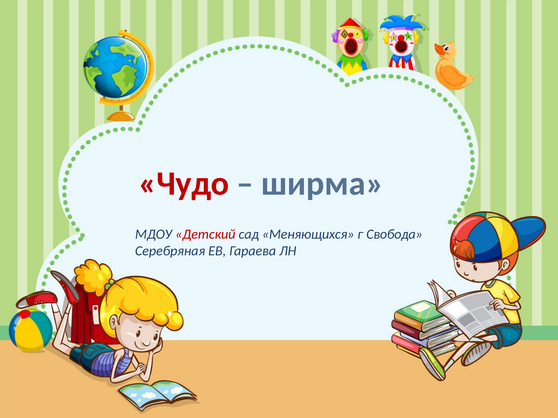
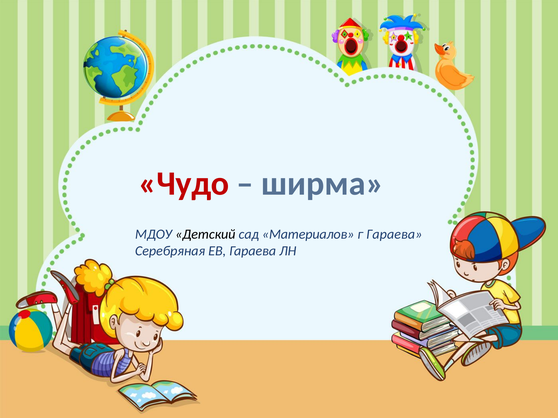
Детский colour: red -> black (205, 235)
Меняющихся: Меняющихся -> Материалов (308, 235)
г Свобода: Свобода -> Гараева (394, 235)
